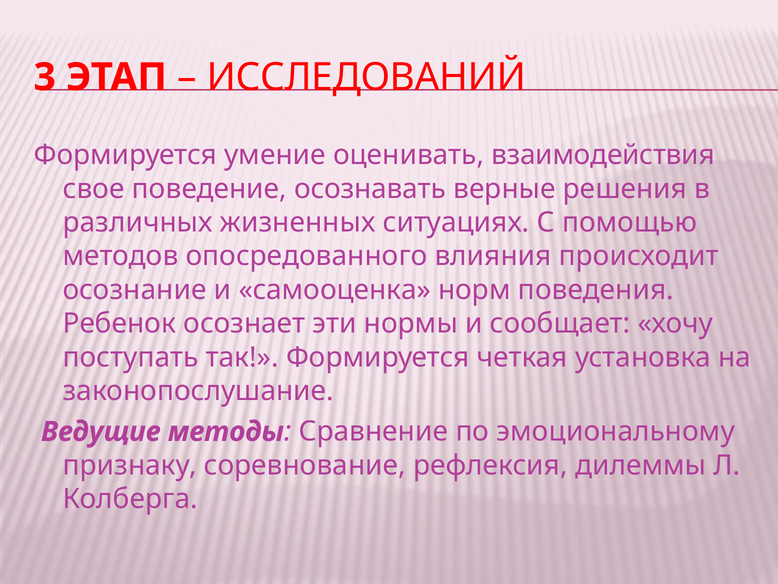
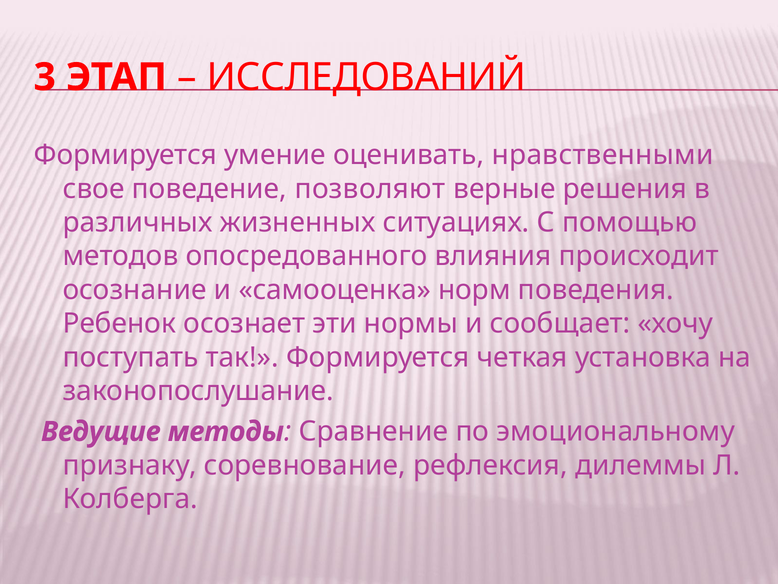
взаимодействия: взаимодействия -> нравственными (603, 155)
осознавать: осознавать -> позволяют (370, 189)
